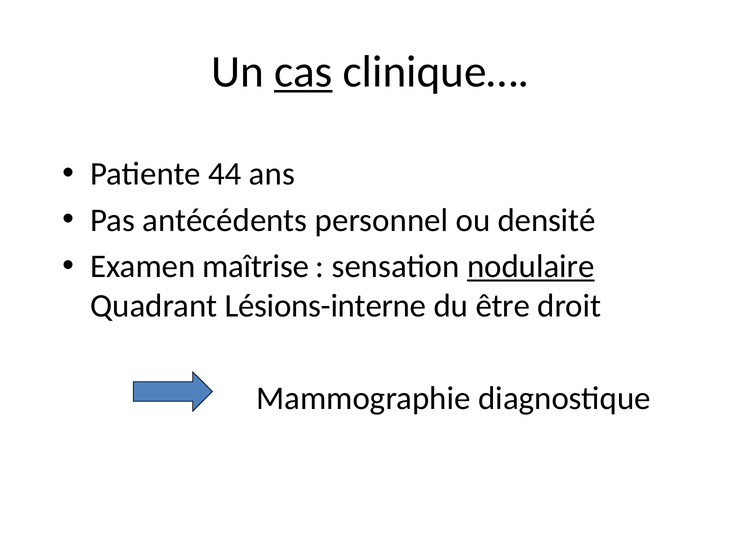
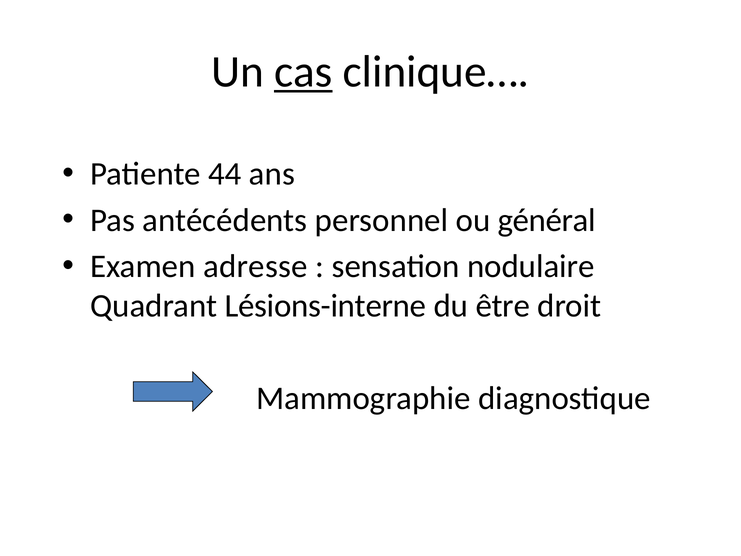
densité: densité -> général (547, 220)
maîtrise: maîtrise -> adresse (255, 266)
nodulaire underline: present -> none (531, 266)
